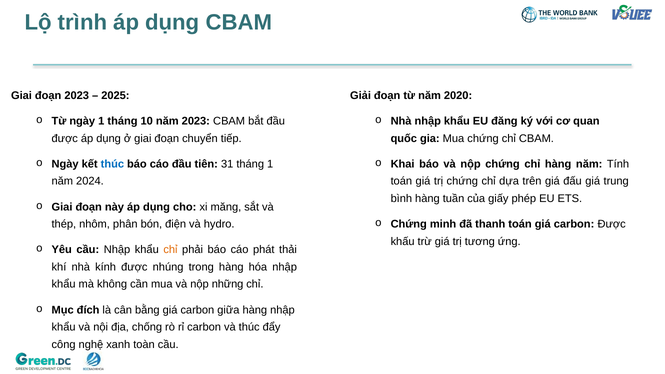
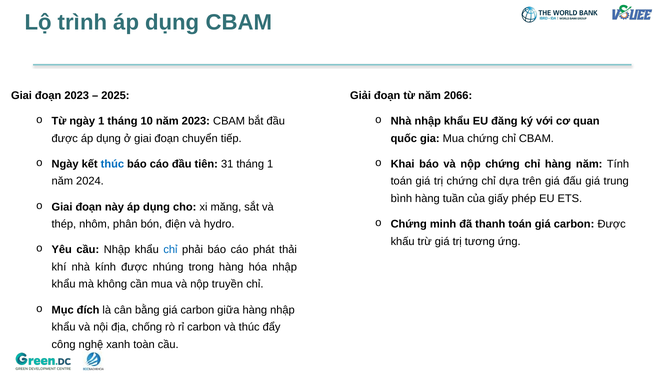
2020: 2020 -> 2066 (458, 96)
chỉ colour: orange -> blue (170, 250)
những: những -> truyền (227, 284)
